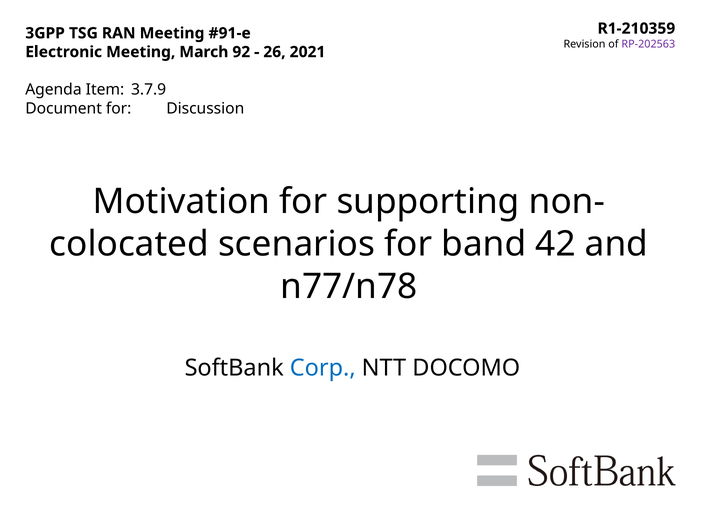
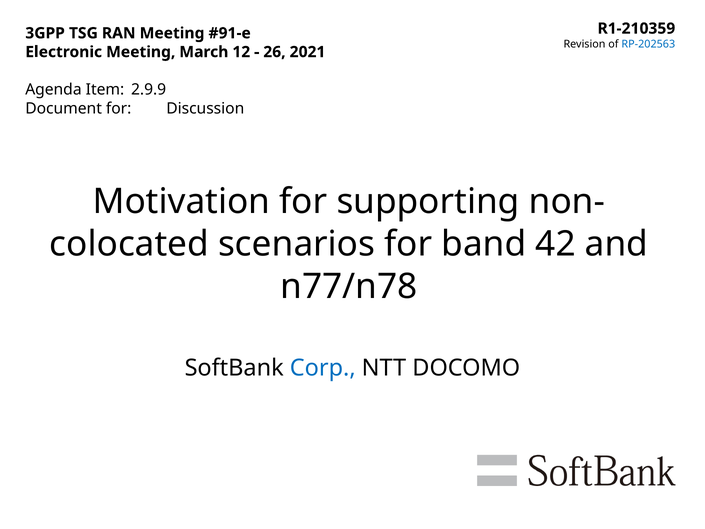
RP-202563 colour: purple -> blue (648, 44)
92: 92 -> 12 (241, 52)
3.7.9: 3.7.9 -> 2.9.9 (149, 90)
